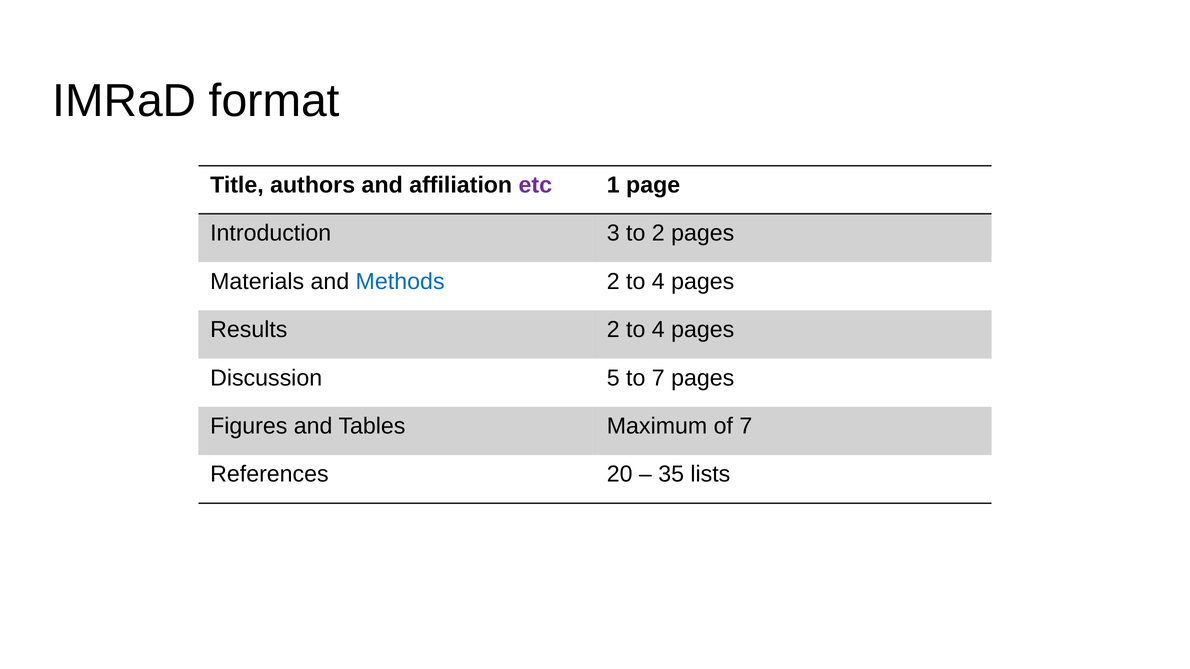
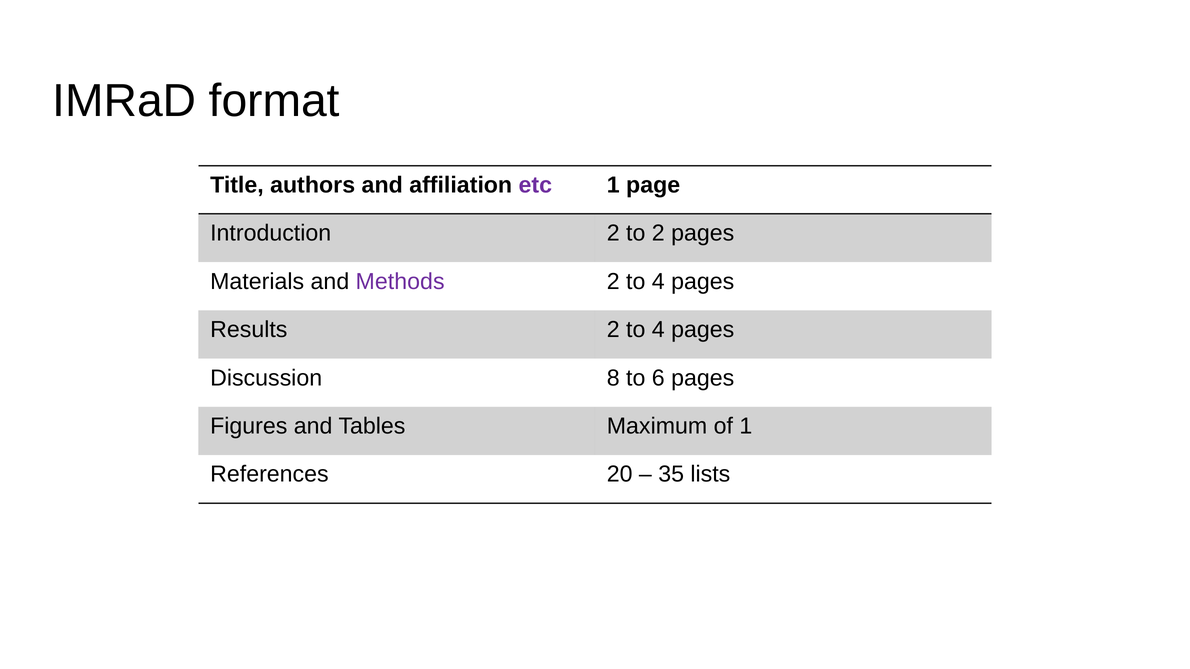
Introduction 3: 3 -> 2 (613, 233)
Methods colour: blue -> purple (400, 282)
5: 5 -> 8 (613, 378)
to 7: 7 -> 6 (658, 378)
of 7: 7 -> 1 (746, 426)
